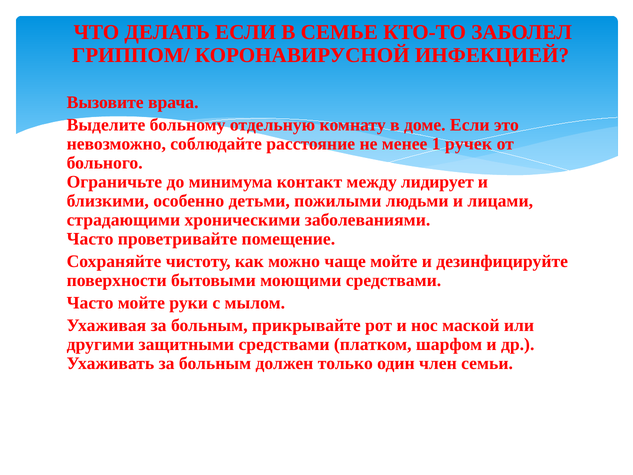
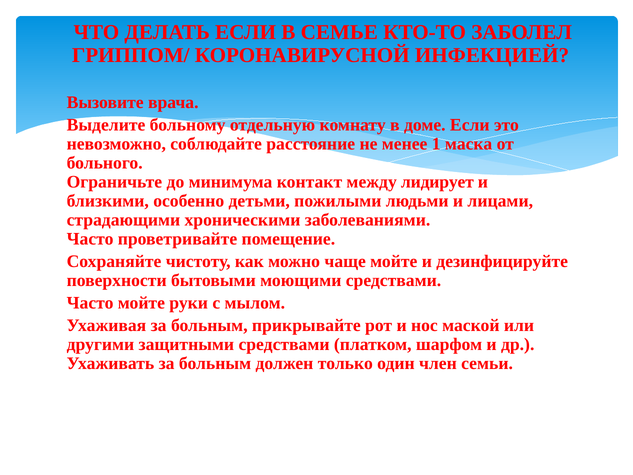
ручек: ручек -> маска (469, 144)
